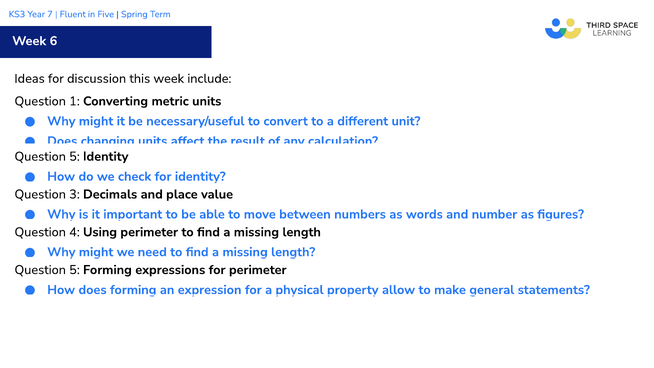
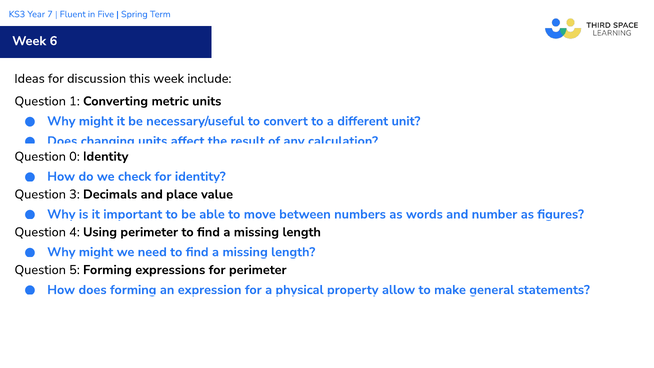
5: 5 -> 0 (74, 156)
